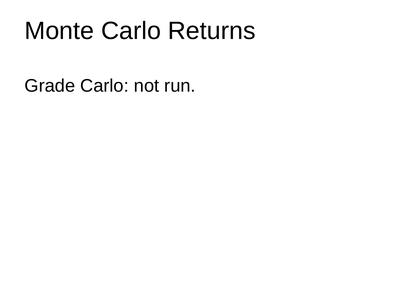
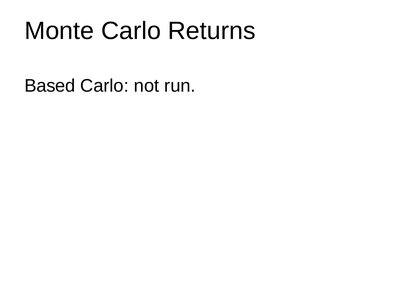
Grade: Grade -> Based (50, 86)
